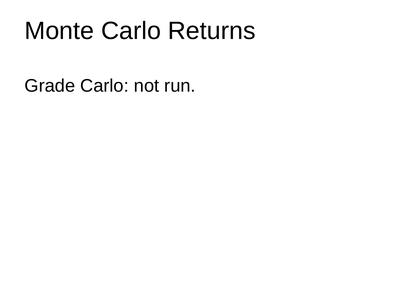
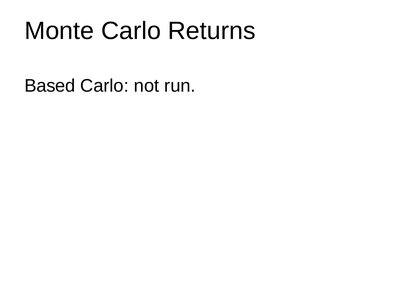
Grade: Grade -> Based (50, 86)
